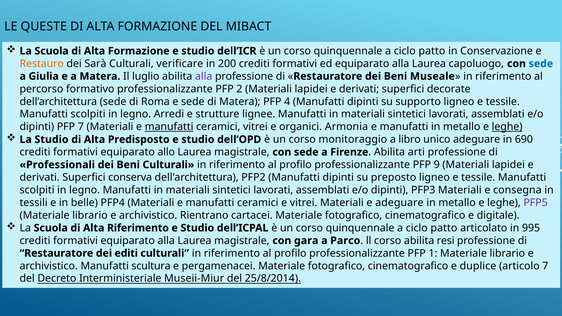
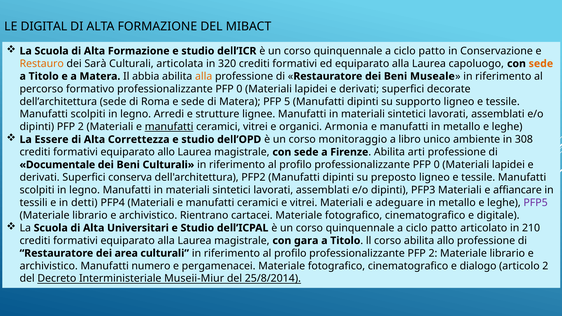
QUESTE: QUESTE -> DIGITAL (44, 26)
verificare: verificare -> articolata (180, 64)
200: 200 -> 320 (227, 64)
sede colour: blue -> orange (541, 64)
Giulia: Giulia -> Titolo (44, 76)
luglio: luglio -> abbia (146, 76)
alla colour: purple -> orange (204, 76)
formativo professionalizzante PFP 2: 2 -> 0 (239, 89)
4: 4 -> 5 (287, 102)
dipinti PFP 7: 7 -> 2 (81, 127)
leghe underline: present -> none (507, 127)
La Studio: Studio -> Essere (52, 140)
Predisposto: Predisposto -> Correttezza (139, 140)
unico adeguare: adeguare -> ambiente (477, 140)
690: 690 -> 308 (524, 140)
Professionali: Professionali -> Documentale (57, 165)
profilo professionalizzante PFP 9: 9 -> 0 (437, 165)
consegna: consegna -> affiancare (517, 190)
belle: belle -> detti (84, 203)
Alta Riferimento: Riferimento -> Universitari (138, 228)
995: 995 -> 210 (531, 228)
Parco: Parco -> Titolo (345, 241)
abilita resi: resi -> allo (446, 241)
editi: editi -> area (126, 253)
professionalizzante PFP 1: 1 -> 2 (433, 253)
scultura: scultura -> numero (151, 266)
duplice: duplice -> dialogo (478, 266)
articolo 7: 7 -> 2 (545, 266)
